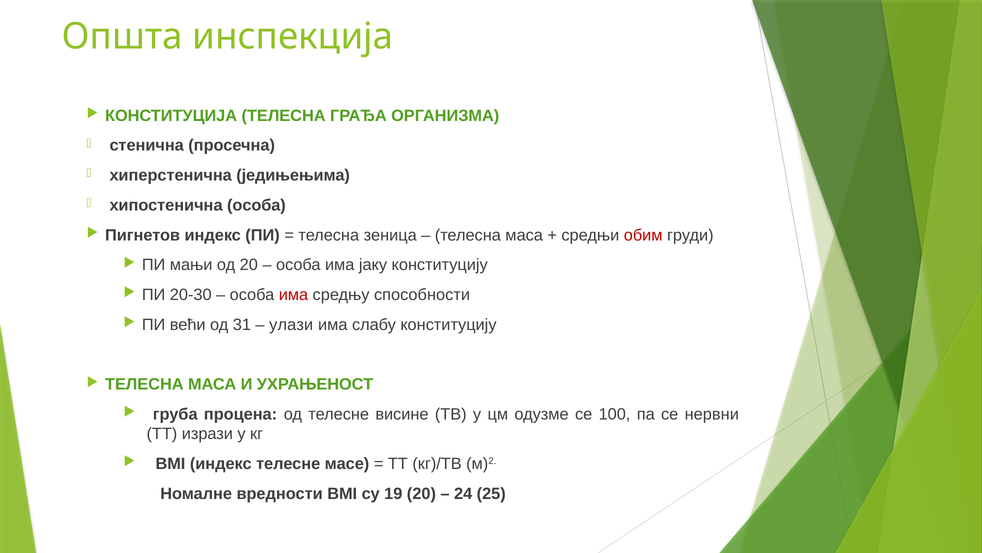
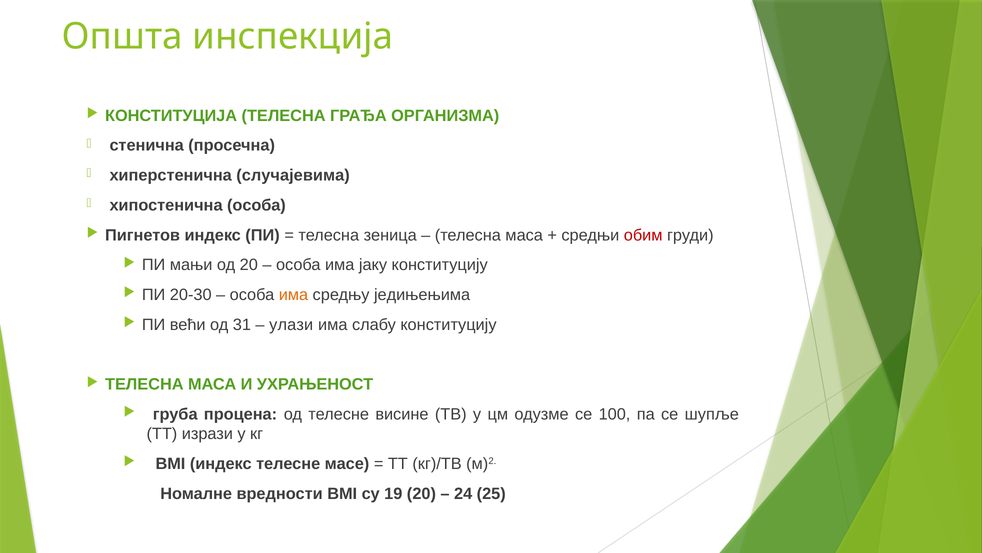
једињењима: једињењима -> случајевима (293, 175)
има colour: red -> orange (293, 295)
способности: способности -> једињењима (422, 295)
нервни: нервни -> шупље (712, 414)
